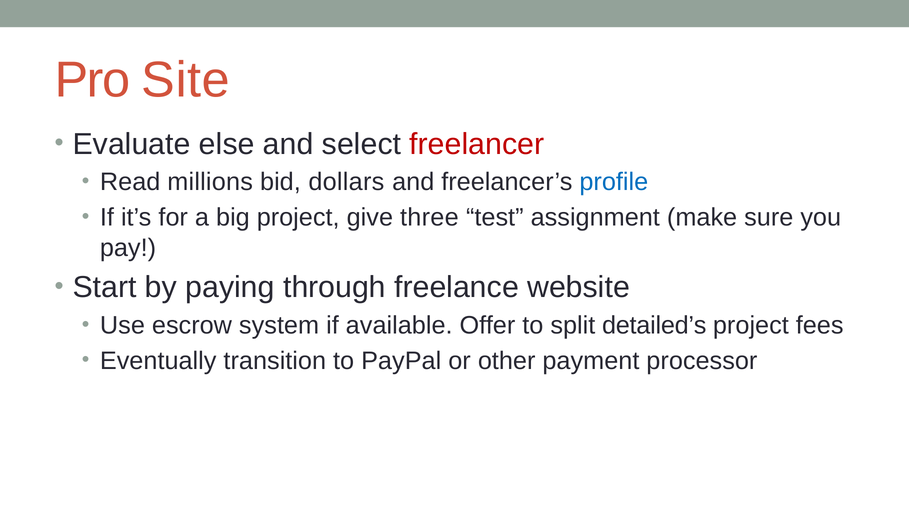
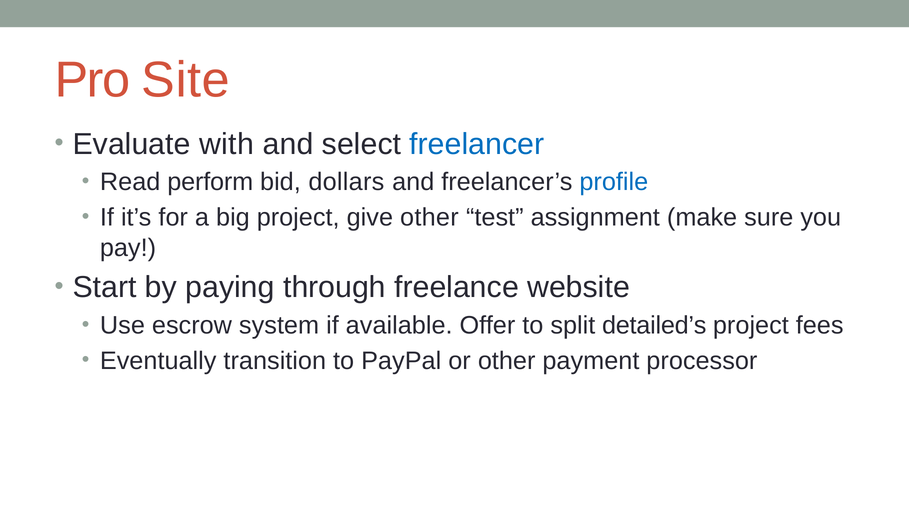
else: else -> with (227, 144)
freelancer colour: red -> blue (477, 144)
millions: millions -> perform (210, 182)
give three: three -> other (429, 218)
